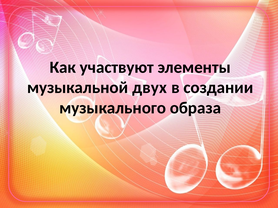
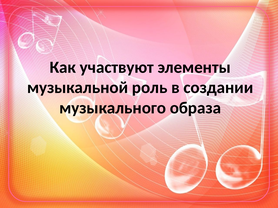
двух: двух -> роль (150, 88)
